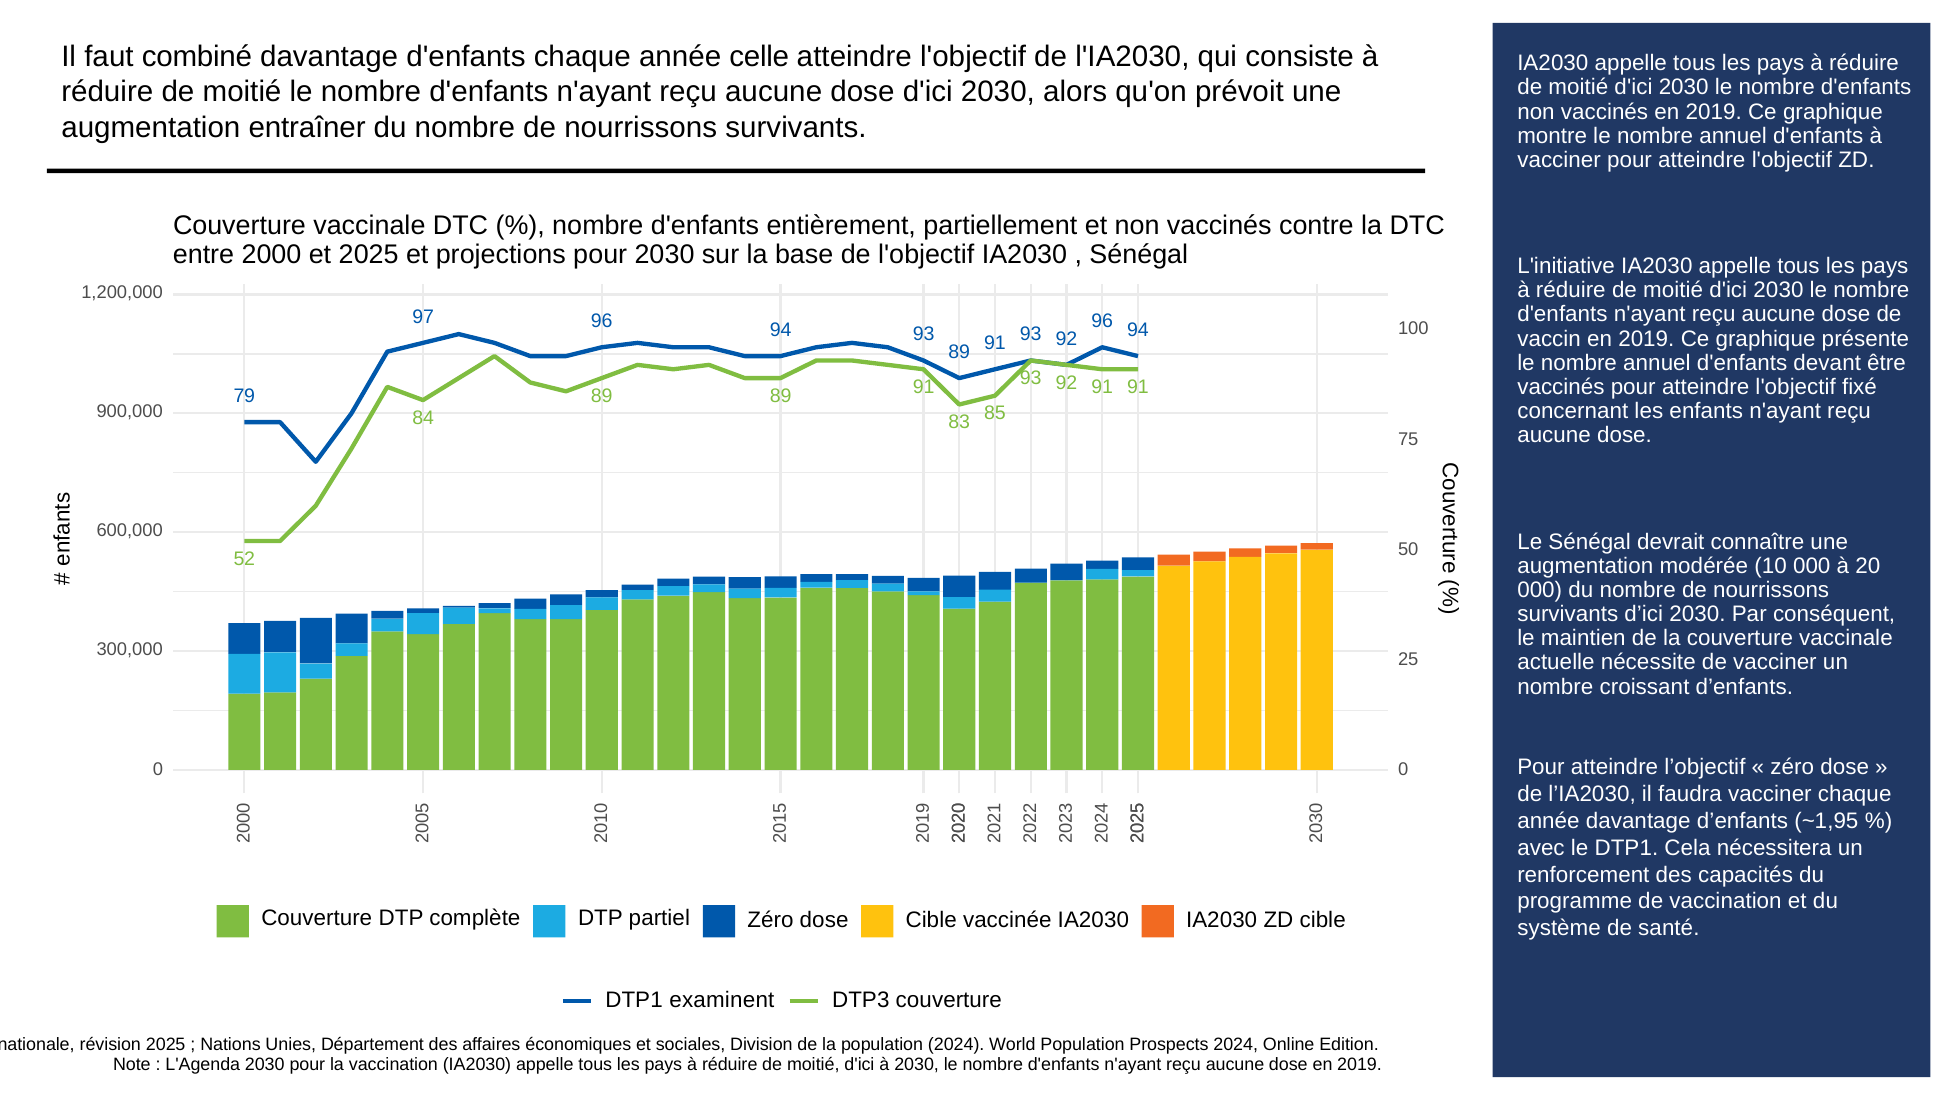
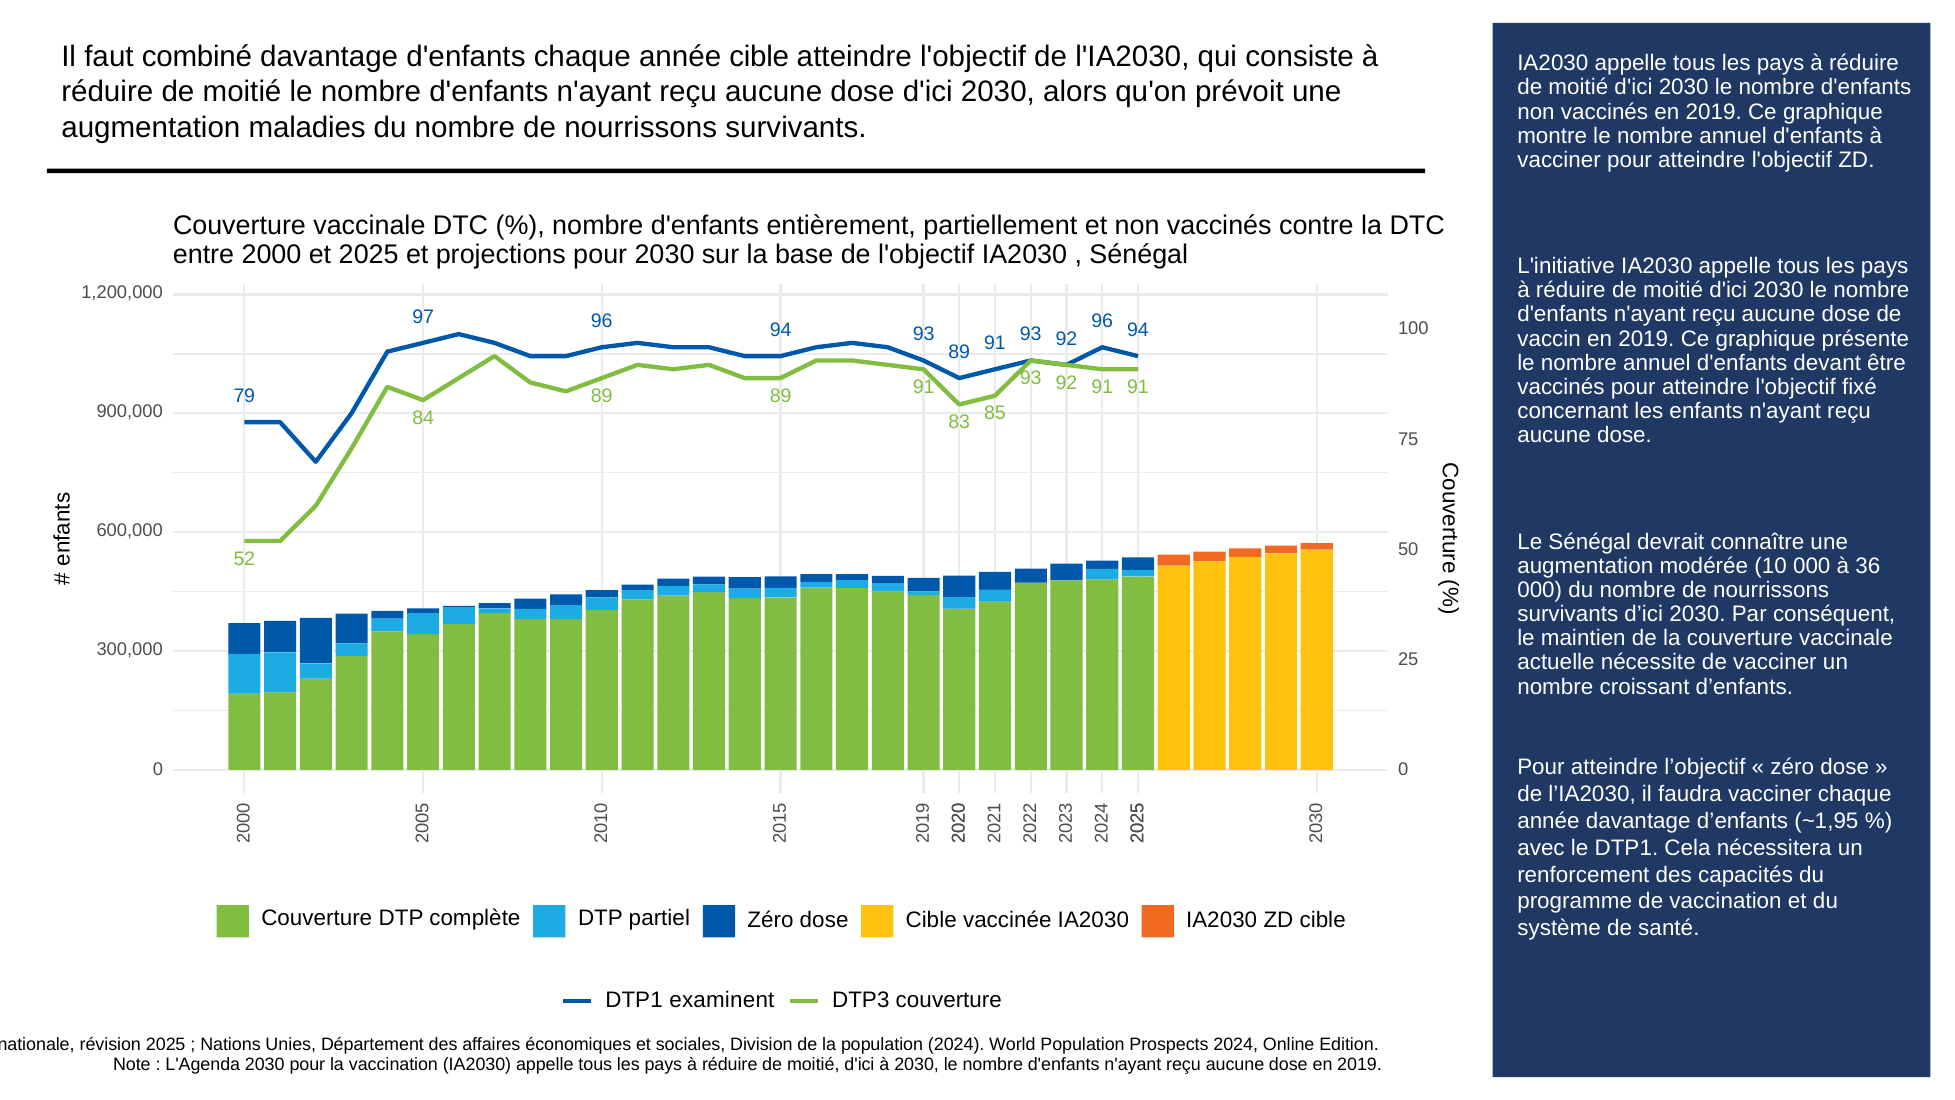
année celle: celle -> cible (759, 56)
entraîner: entraîner -> maladies (307, 127)
20: 20 -> 36 (1868, 566)
